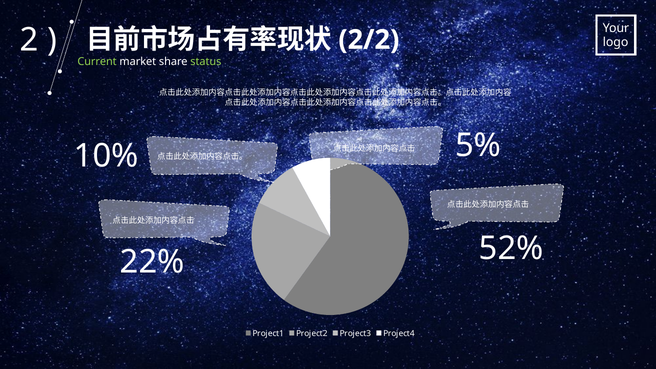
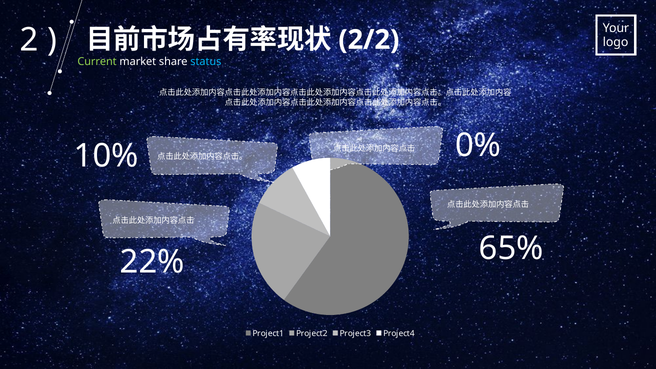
status colour: light green -> light blue (206, 62)
5%: 5% -> 0% (478, 146)
52%: 52% -> 65% (511, 249)
